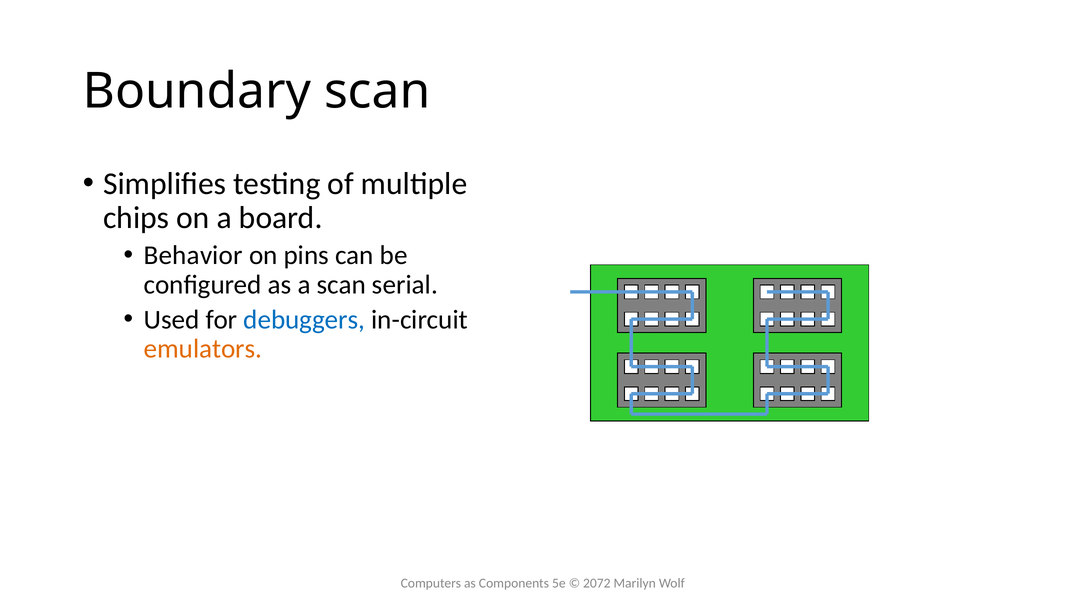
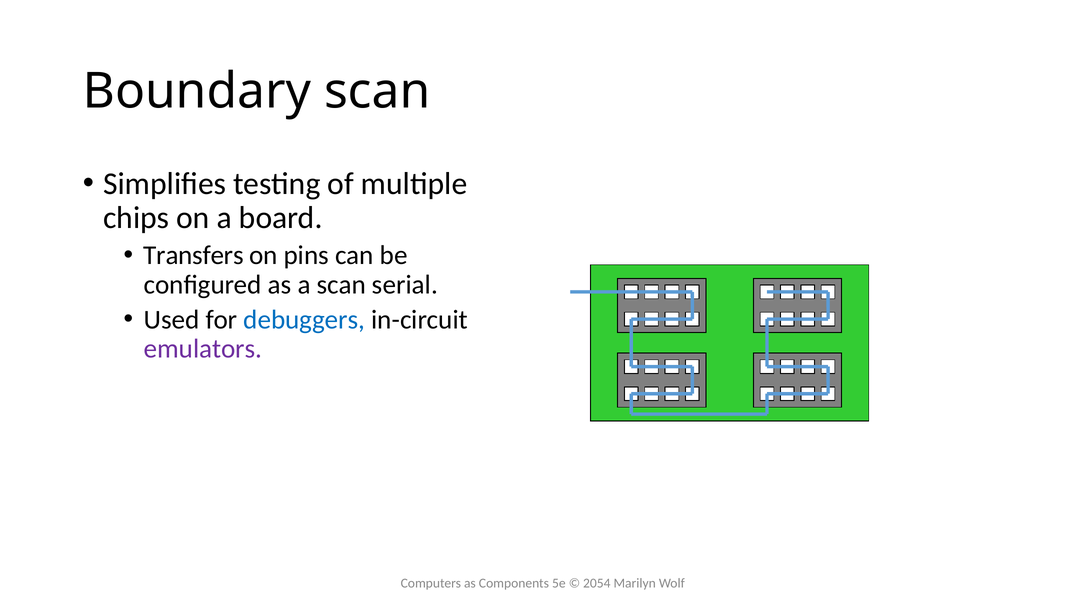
Behavior: Behavior -> Transfers (194, 255)
emulators colour: orange -> purple (203, 349)
2072: 2072 -> 2054 (597, 583)
